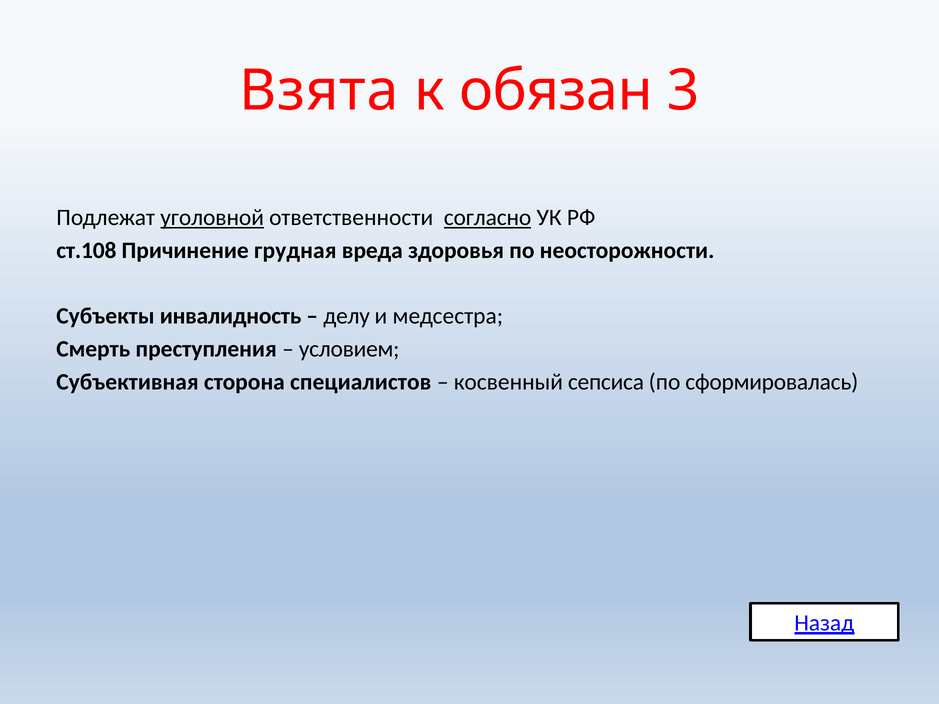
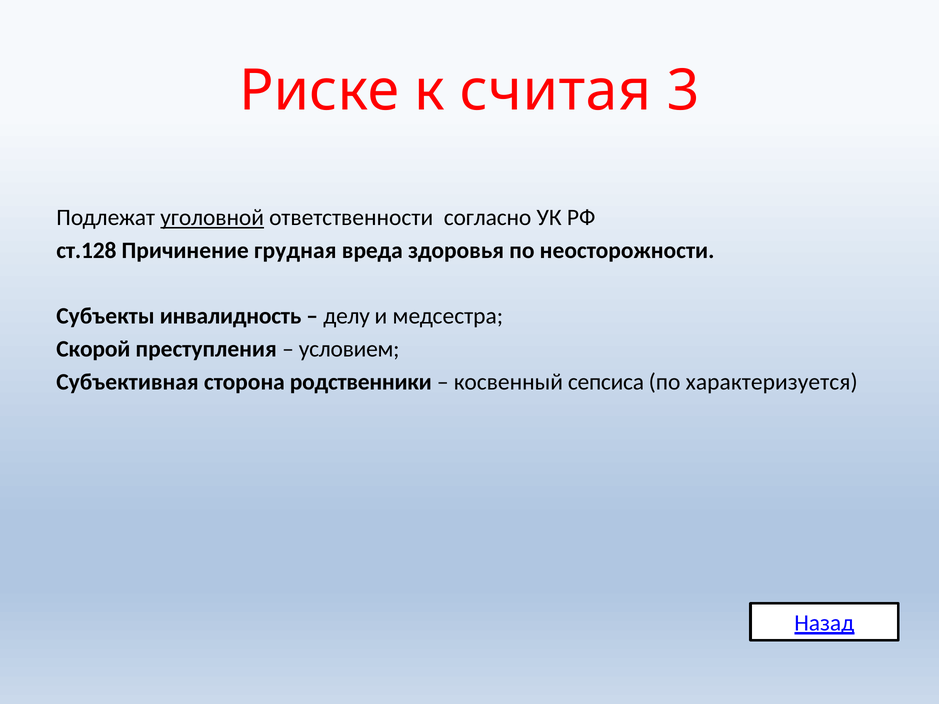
Взята: Взята -> Риске (319, 91)
обязан: обязан -> считая (556, 91)
согласно underline: present -> none (488, 218)
ст.108: ст.108 -> ст.128 (86, 250)
Смерть: Смерть -> Скорой (93, 349)
специалистов: специалистов -> родственники (361, 382)
сформировалась: сформировалась -> характеризуется (772, 382)
